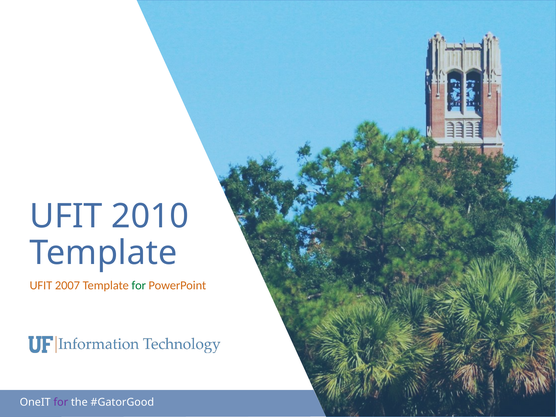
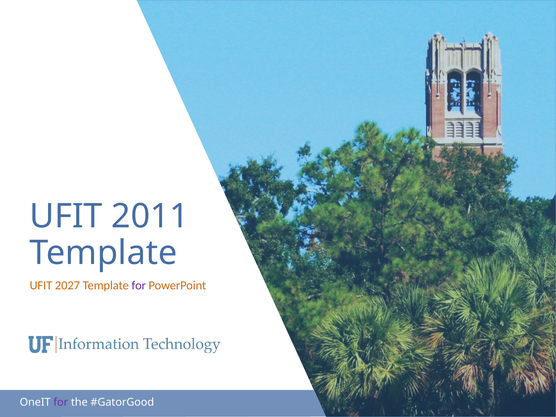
2010: 2010 -> 2011 (150, 216)
2007: 2007 -> 2027 (67, 285)
for colour: green -> purple (139, 285)
